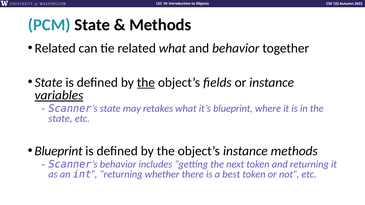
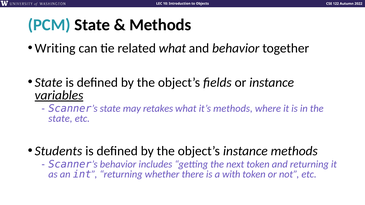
Related: Related -> Writing (55, 48)
the underline: present -> none (146, 83)
it’s blueprint: blueprint -> methods (233, 109)
Blueprint: Blueprint -> Students (58, 151)
best: best -> with (231, 175)
